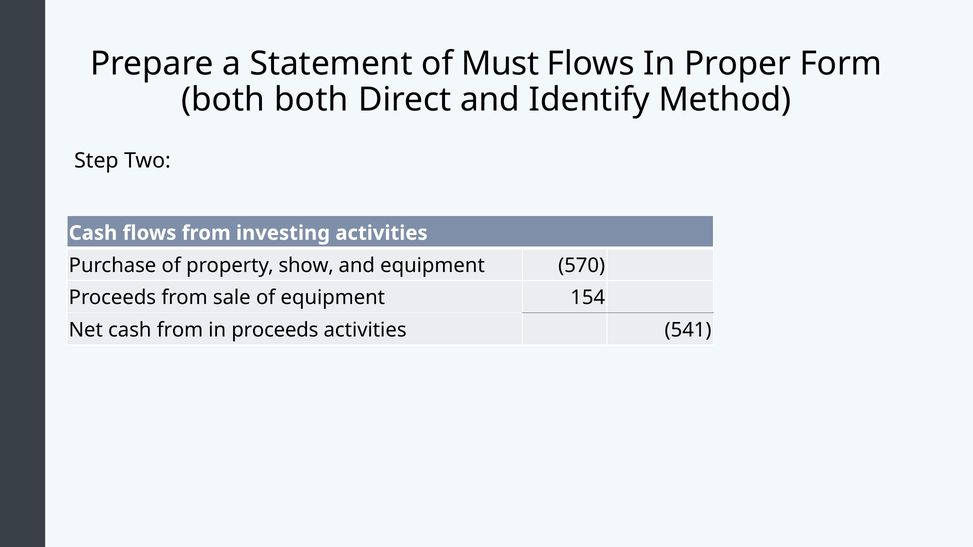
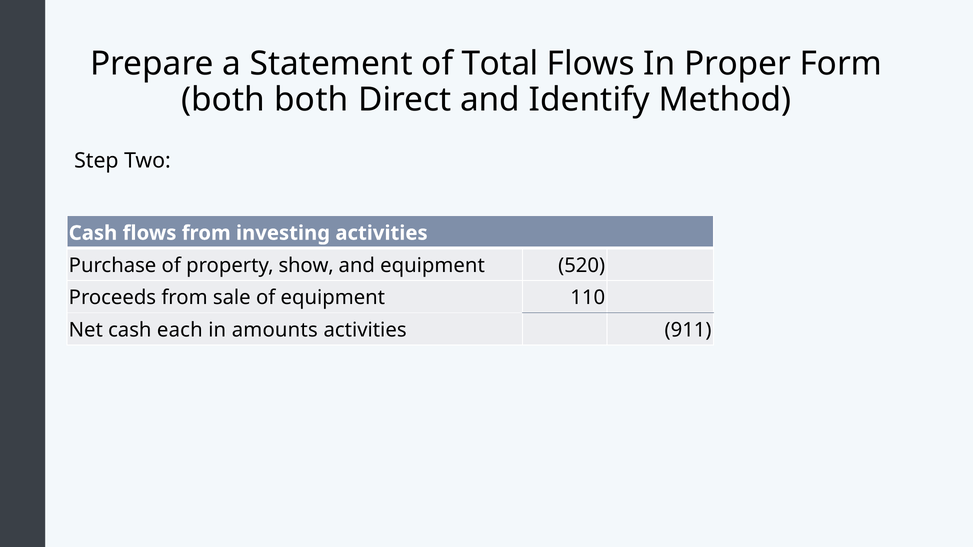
Must: Must -> Total (500, 64)
570: 570 -> 520 (582, 266)
154: 154 -> 110 (588, 298)
cash from: from -> each (180, 330)
in proceeds: proceeds -> amounts (275, 330)
541: 541 -> 911 (688, 330)
